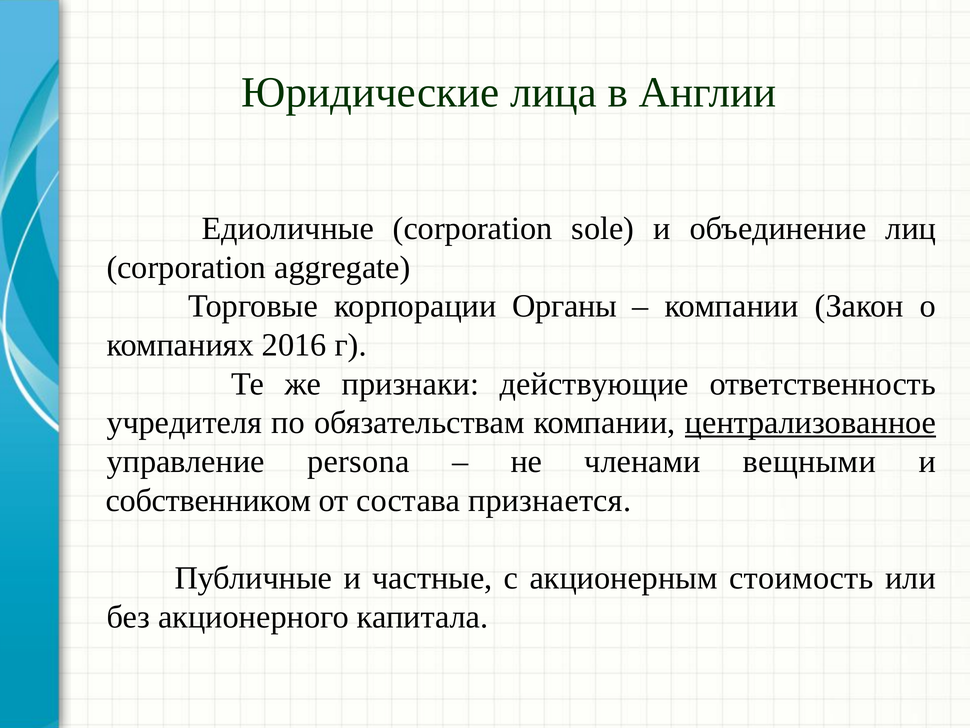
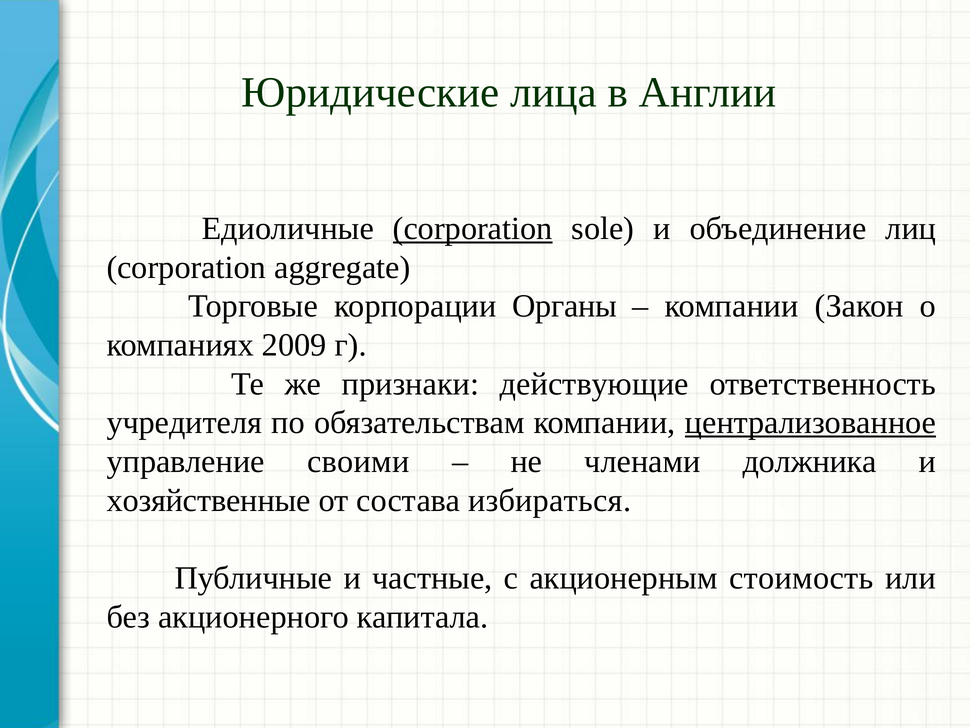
corporation underline: none -> present (473, 229)
2016: 2016 -> 2009 (294, 345)
persona: persona -> своими (358, 461)
вещными: вещными -> должника (810, 461)
собственником: собственником -> хозяйственные (209, 500)
признается: признается -> избираться (550, 500)
